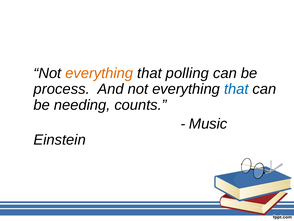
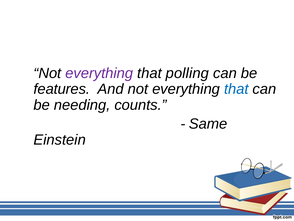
everything colour: orange -> purple (99, 73)
process: process -> features (62, 89)
Music: Music -> Same (208, 124)
